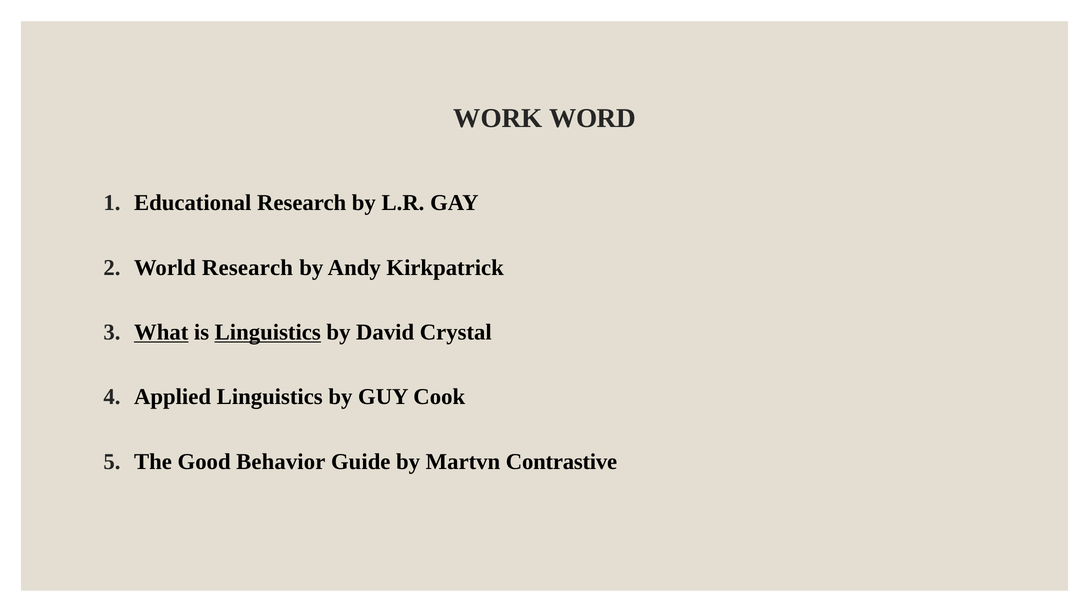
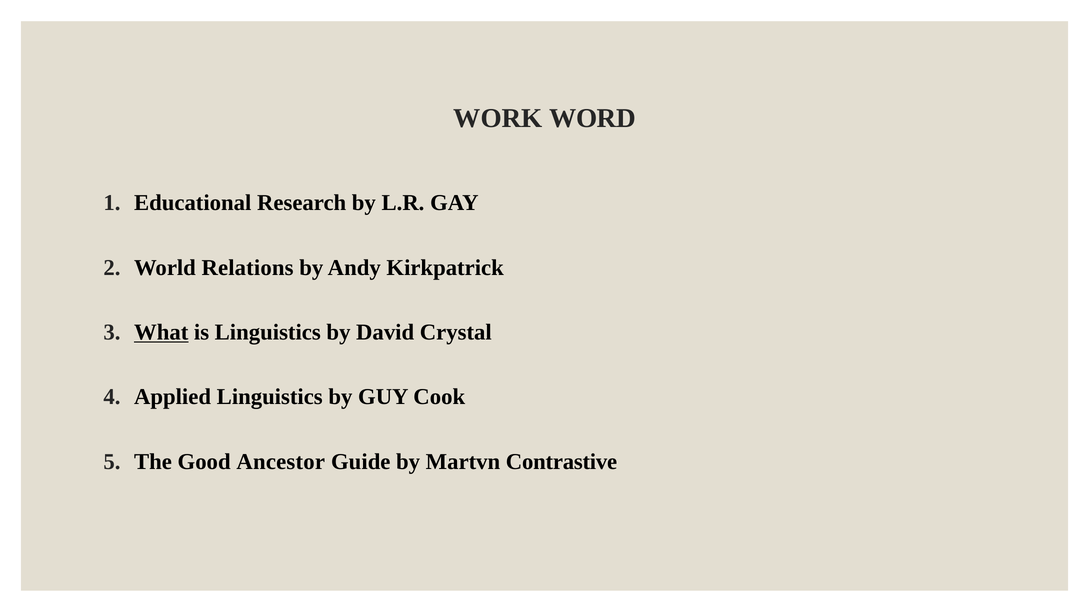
World Research: Research -> Relations (248, 268)
Linguistics underline: present -> none (268, 333)
Behavior: Behavior -> Ancestor (281, 462)
